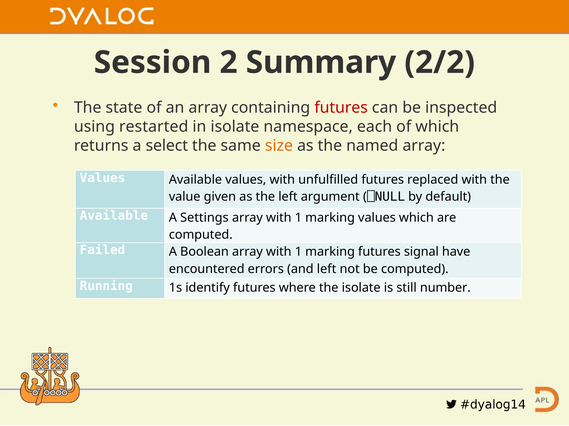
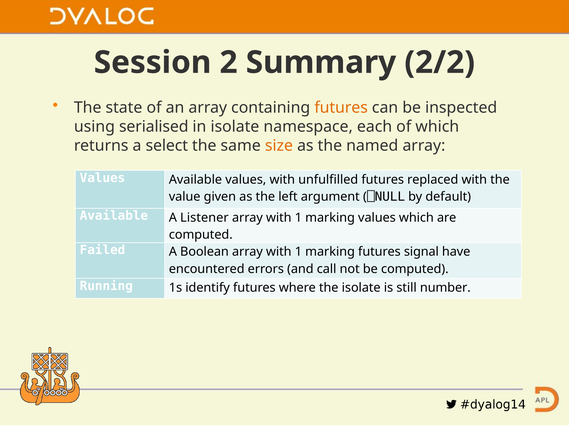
futures colour: red -> orange (341, 108)
restarted: restarted -> serialised (154, 127)
Settings: Settings -> Listener (204, 218)
and left: left -> call (327, 269)
